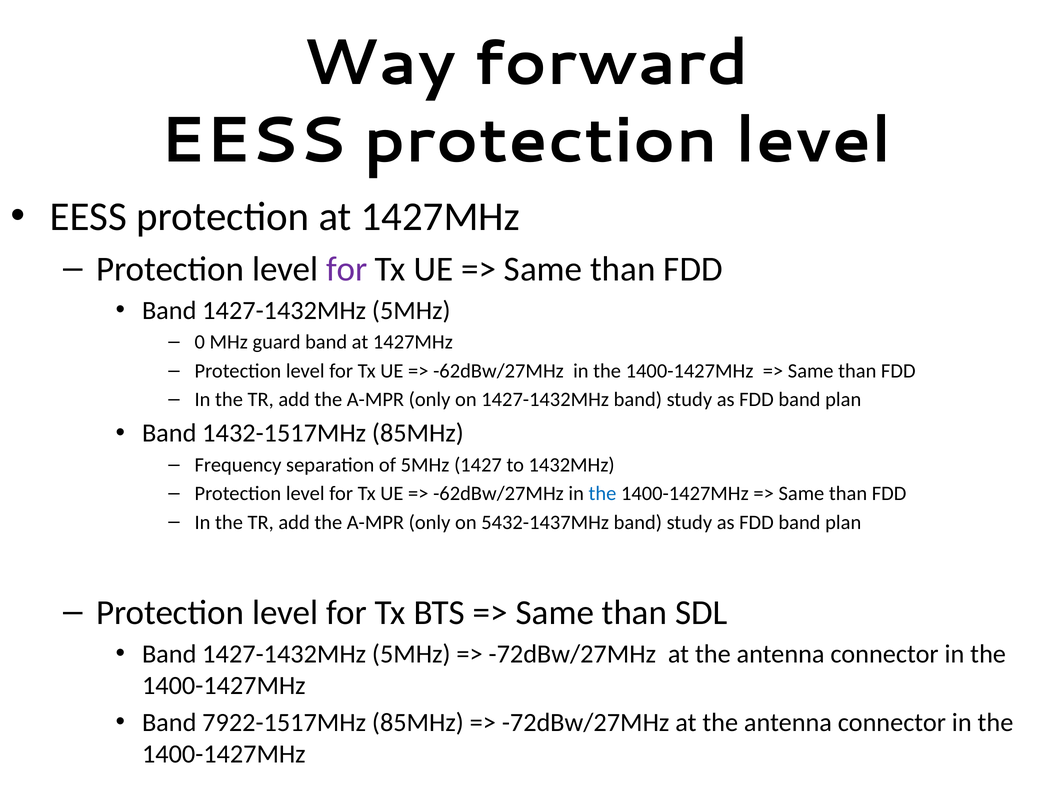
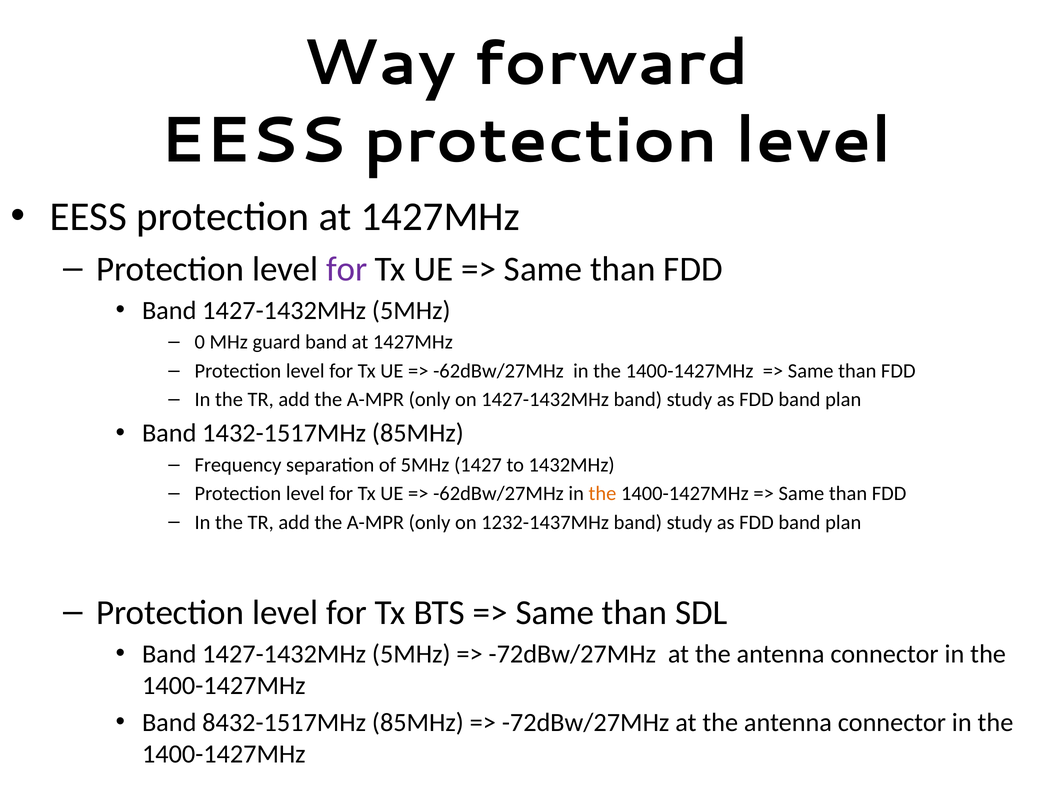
the colour: blue -> orange (602, 494)
5432-1437MHz: 5432-1437MHz -> 1232-1437MHz (545, 522)
7922-1517MHz: 7922-1517MHz -> 8432-1517MHz (284, 723)
